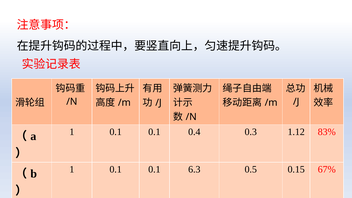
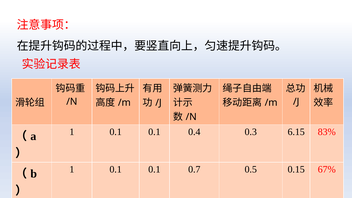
1.12: 1.12 -> 6.15 (296, 132)
6.3: 6.3 -> 0.7 (194, 170)
